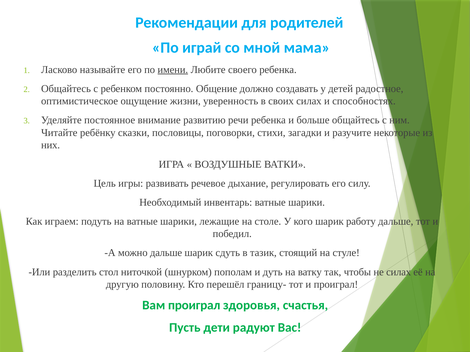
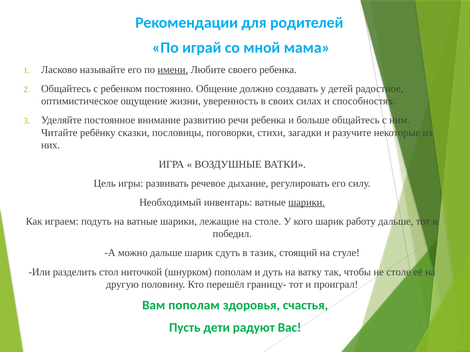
шарики underline: none -> present (307, 203)
не силах: силах -> столе (399, 272)
Вам проиграл: проиграл -> пополам (194, 306)
